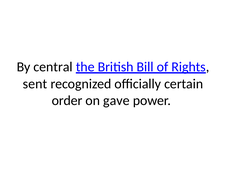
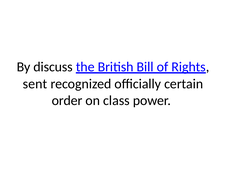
central: central -> discuss (53, 67)
gave: gave -> class (116, 100)
